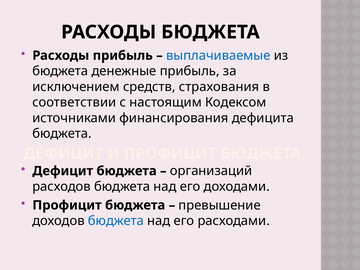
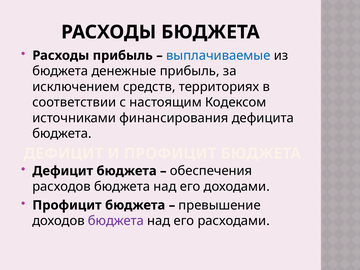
страхования: страхования -> территориях (219, 87)
организаций: организаций -> обеспечения (211, 171)
бюджета colour: blue -> purple (116, 221)
